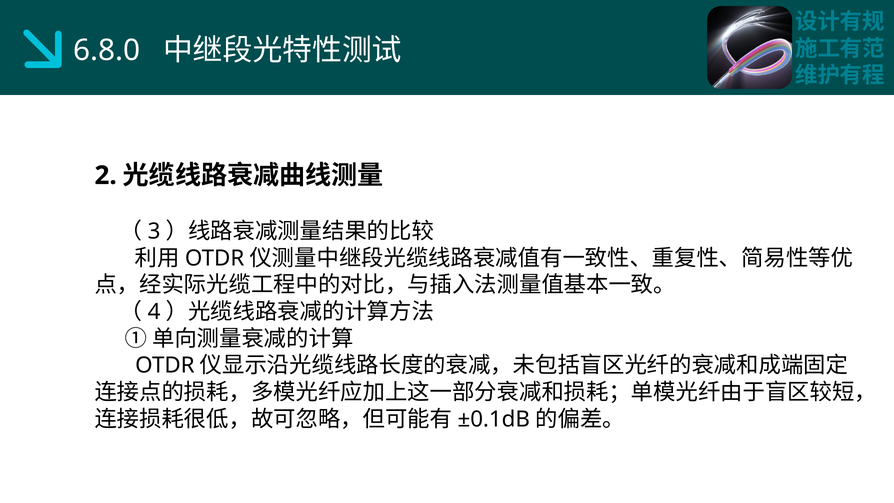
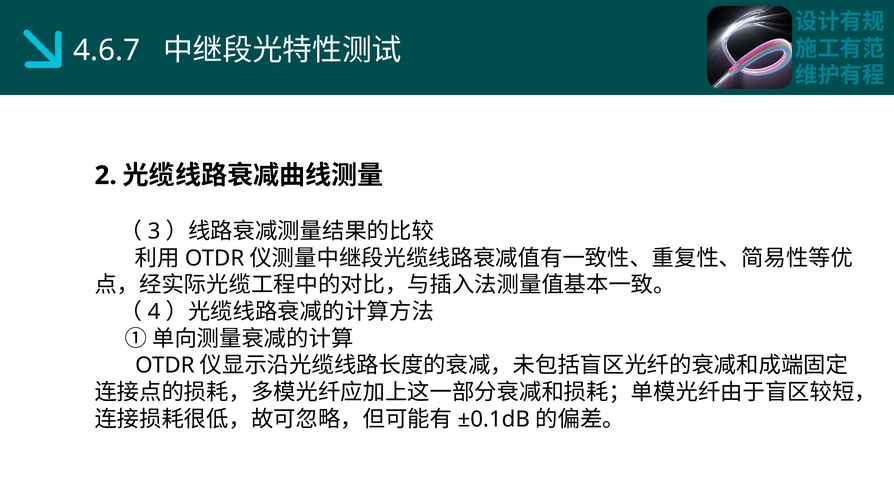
6.8.0: 6.8.0 -> 4.6.7 (107, 51)
